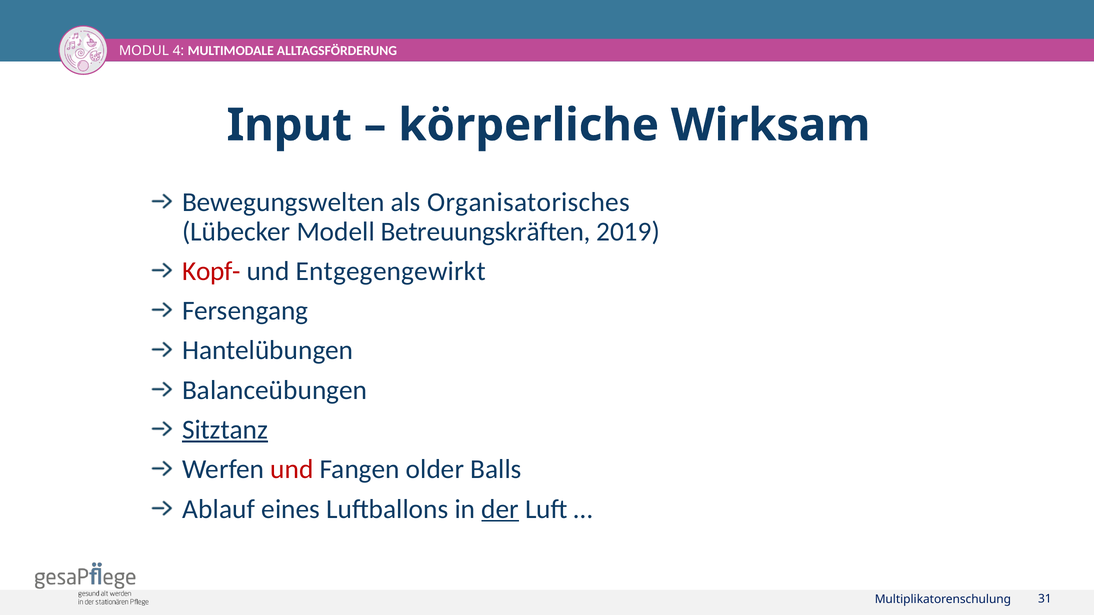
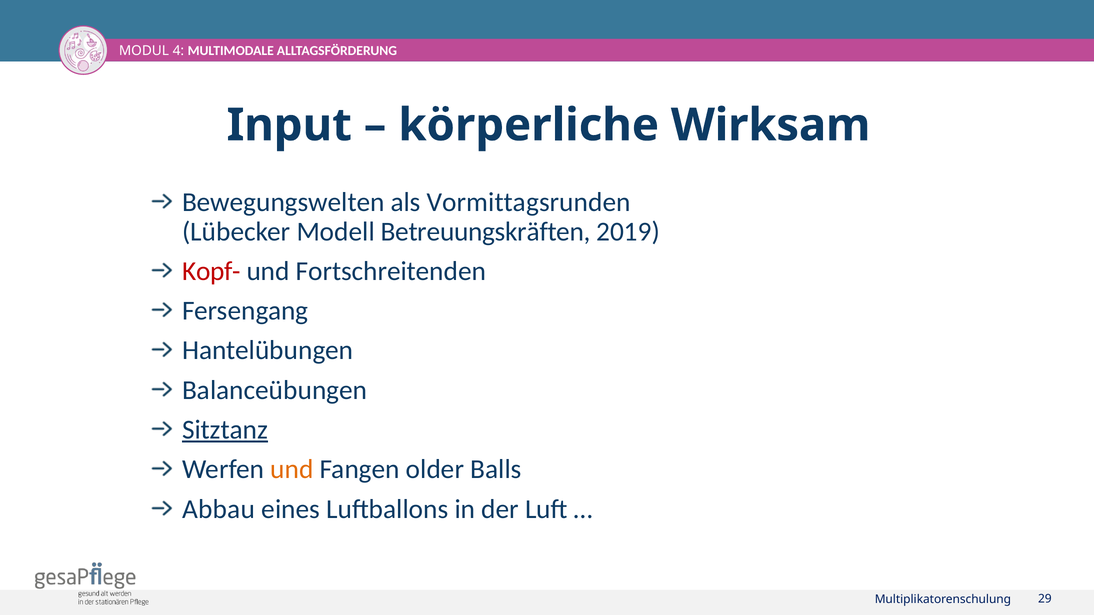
Organisatorisches: Organisatorisches -> Vormittagsrunden (529, 202)
Entgegengewirkt: Entgegengewirkt -> Fortschreitenden (391, 271)
und colour: red -> orange (292, 470)
Ablauf: Ablauf -> Abbau (219, 509)
der underline: present -> none (500, 509)
31: 31 -> 29 (1045, 599)
